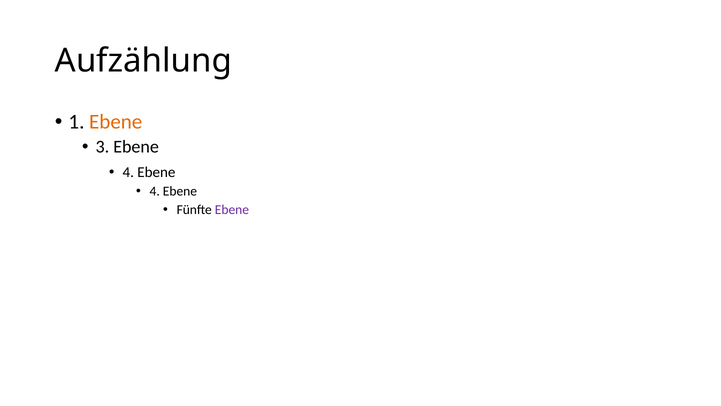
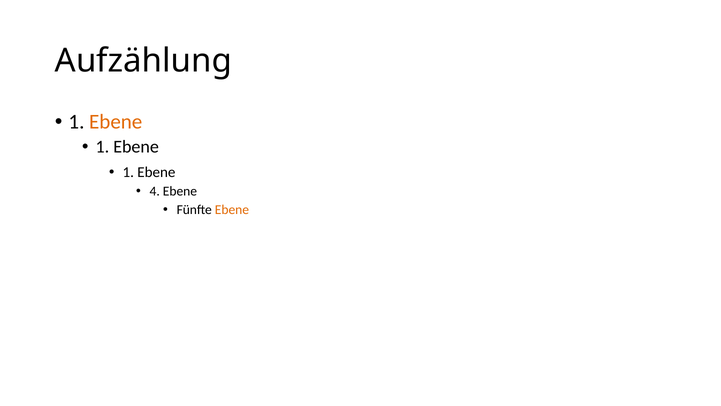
3: 3 -> 1 (102, 147)
4: 4 -> 1 (128, 172)
Ebene colour: purple -> orange (232, 210)
